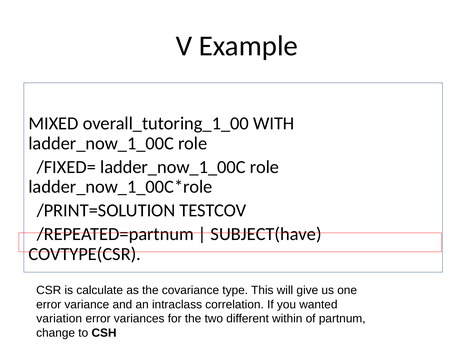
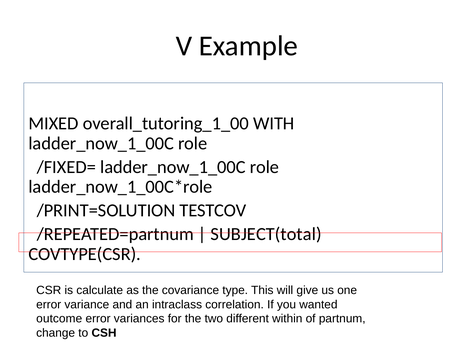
SUBJECT(have: SUBJECT(have -> SUBJECT(total (266, 235)
variation: variation -> outcome (59, 319)
